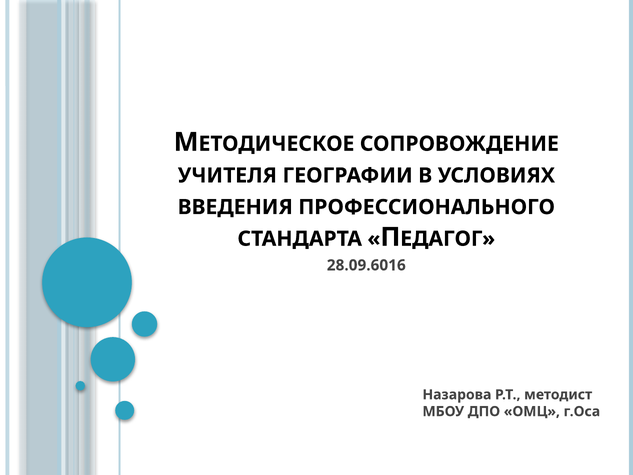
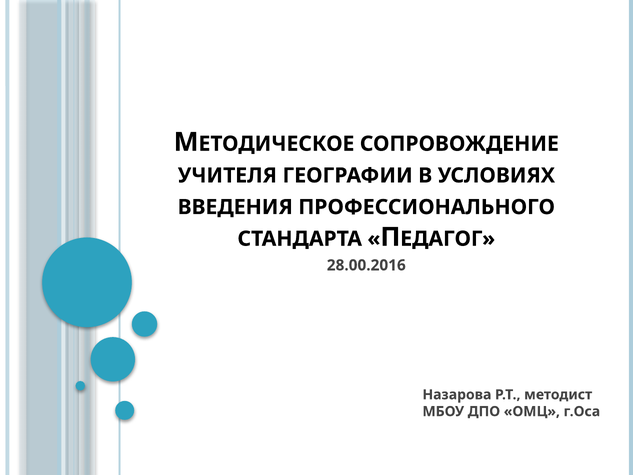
28.09.6016: 28.09.6016 -> 28.00.2016 (366, 265)
